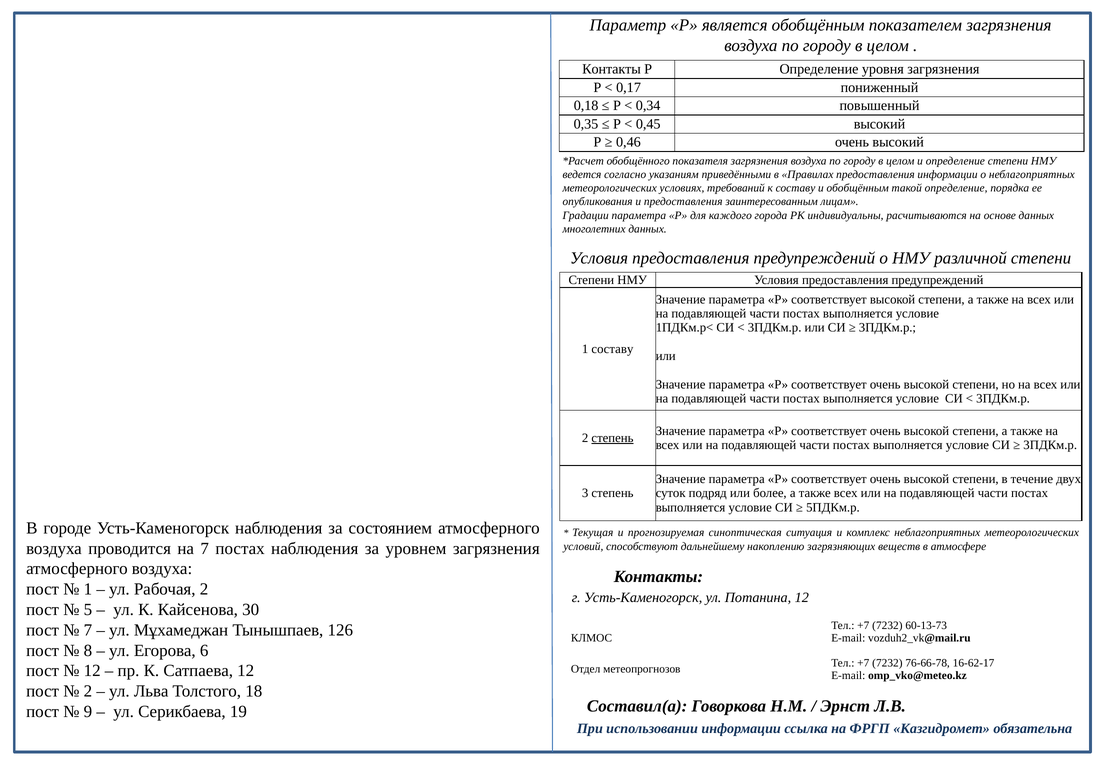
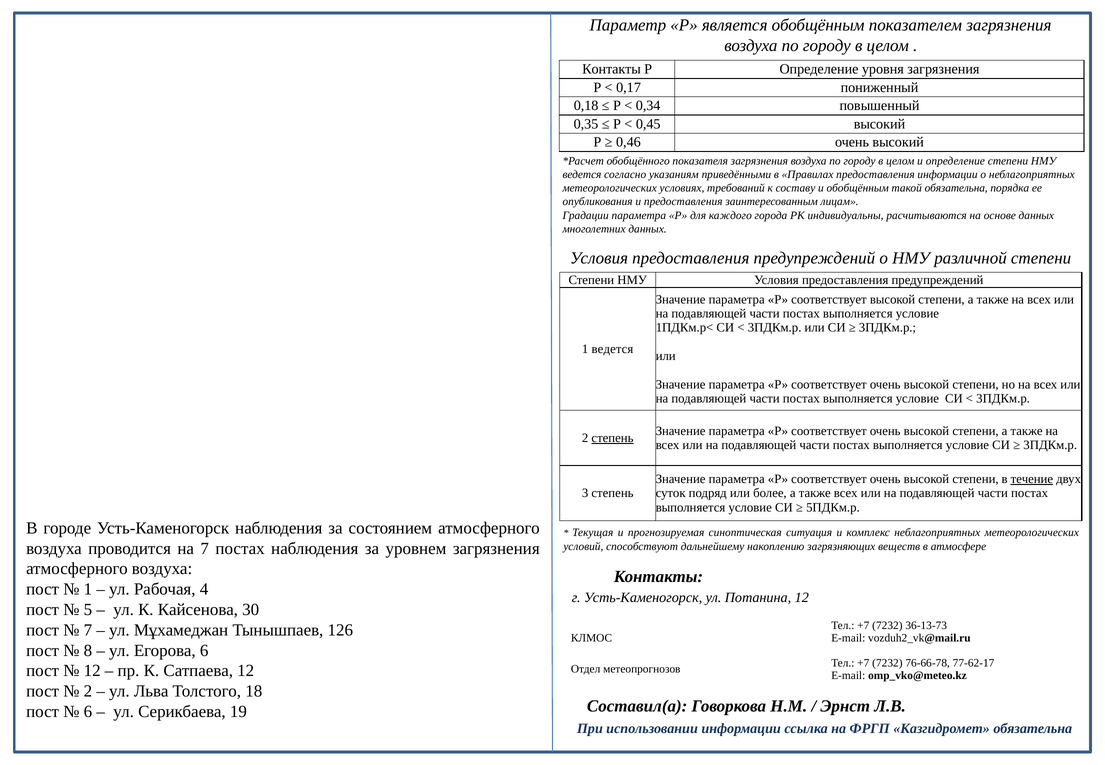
такой определение: определение -> обязательна (956, 188)
1 составу: составу -> ведется (612, 349)
течение underline: none -> present (1032, 479)
Рабочая 2: 2 -> 4 (204, 589)
60-13-73: 60-13-73 -> 36-13-73 (926, 625)
16-62-17: 16-62-17 -> 77-62-17 (974, 663)
9: 9 -> 6 (88, 712)
